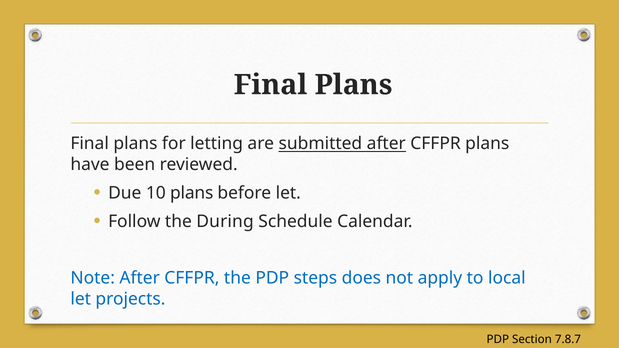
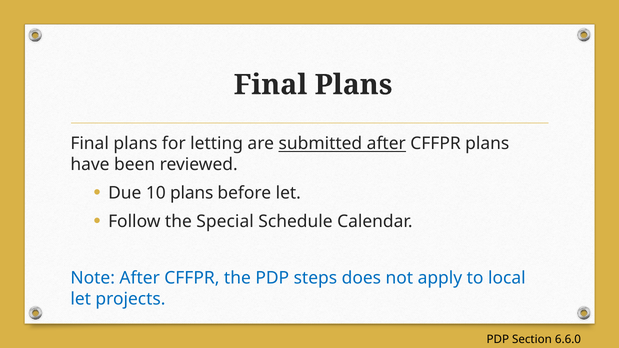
During: During -> Special (225, 222)
7.8.7: 7.8.7 -> 6.6.0 (568, 339)
